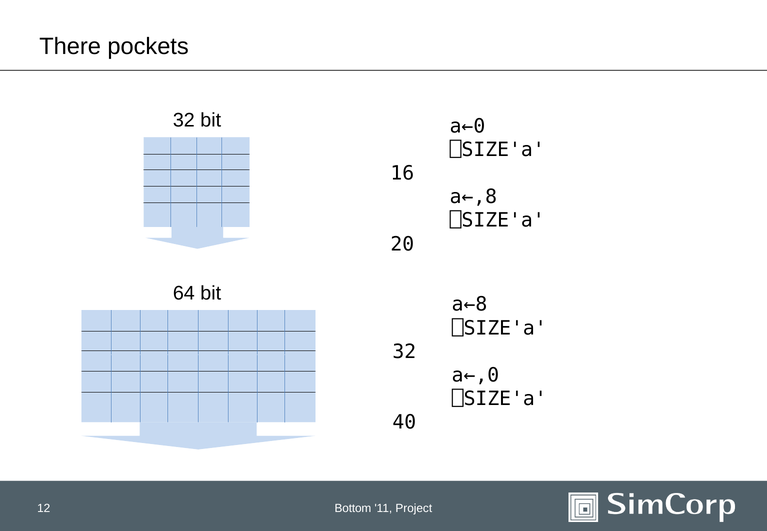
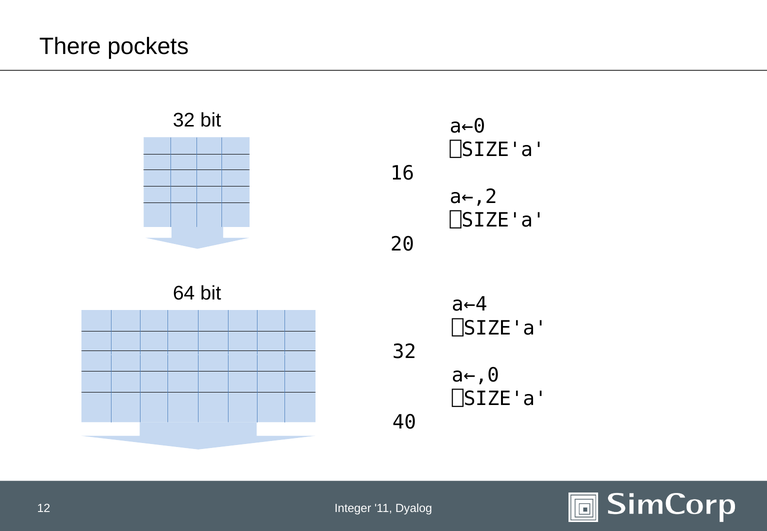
a←,8: a←,8 -> a←,2 (473, 197)
a←8: a←8 -> a←4 (470, 304)
Bottom: Bottom -> Integer (353, 508)
Project: Project -> Dyalog (414, 508)
